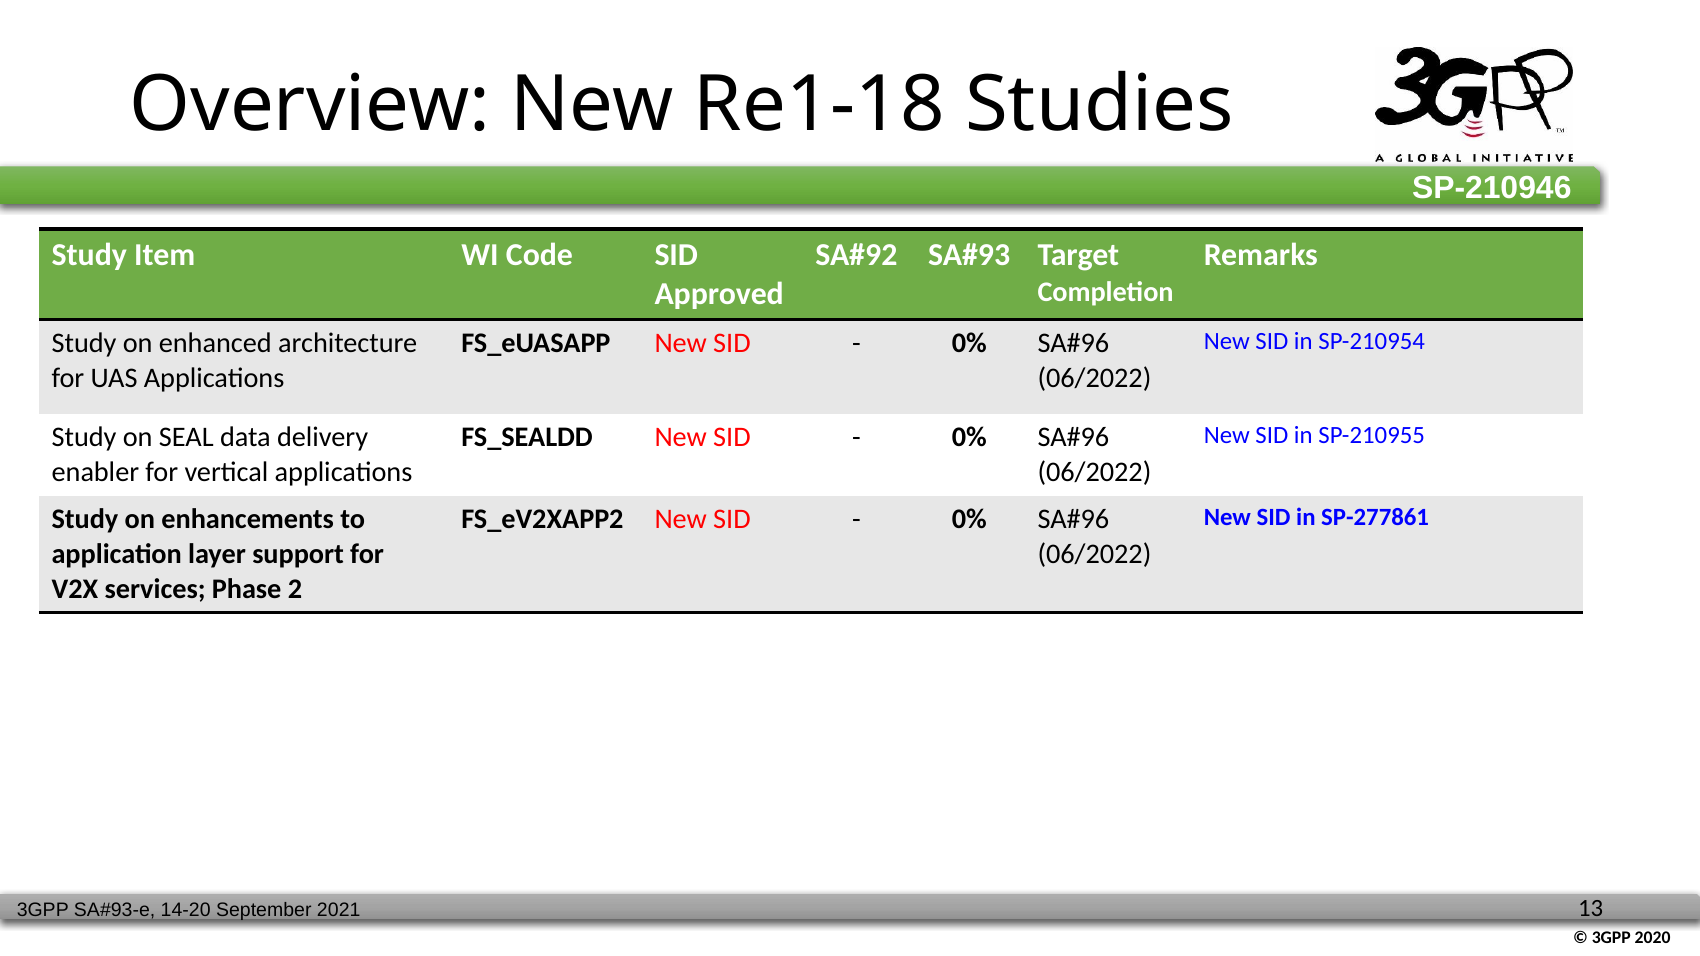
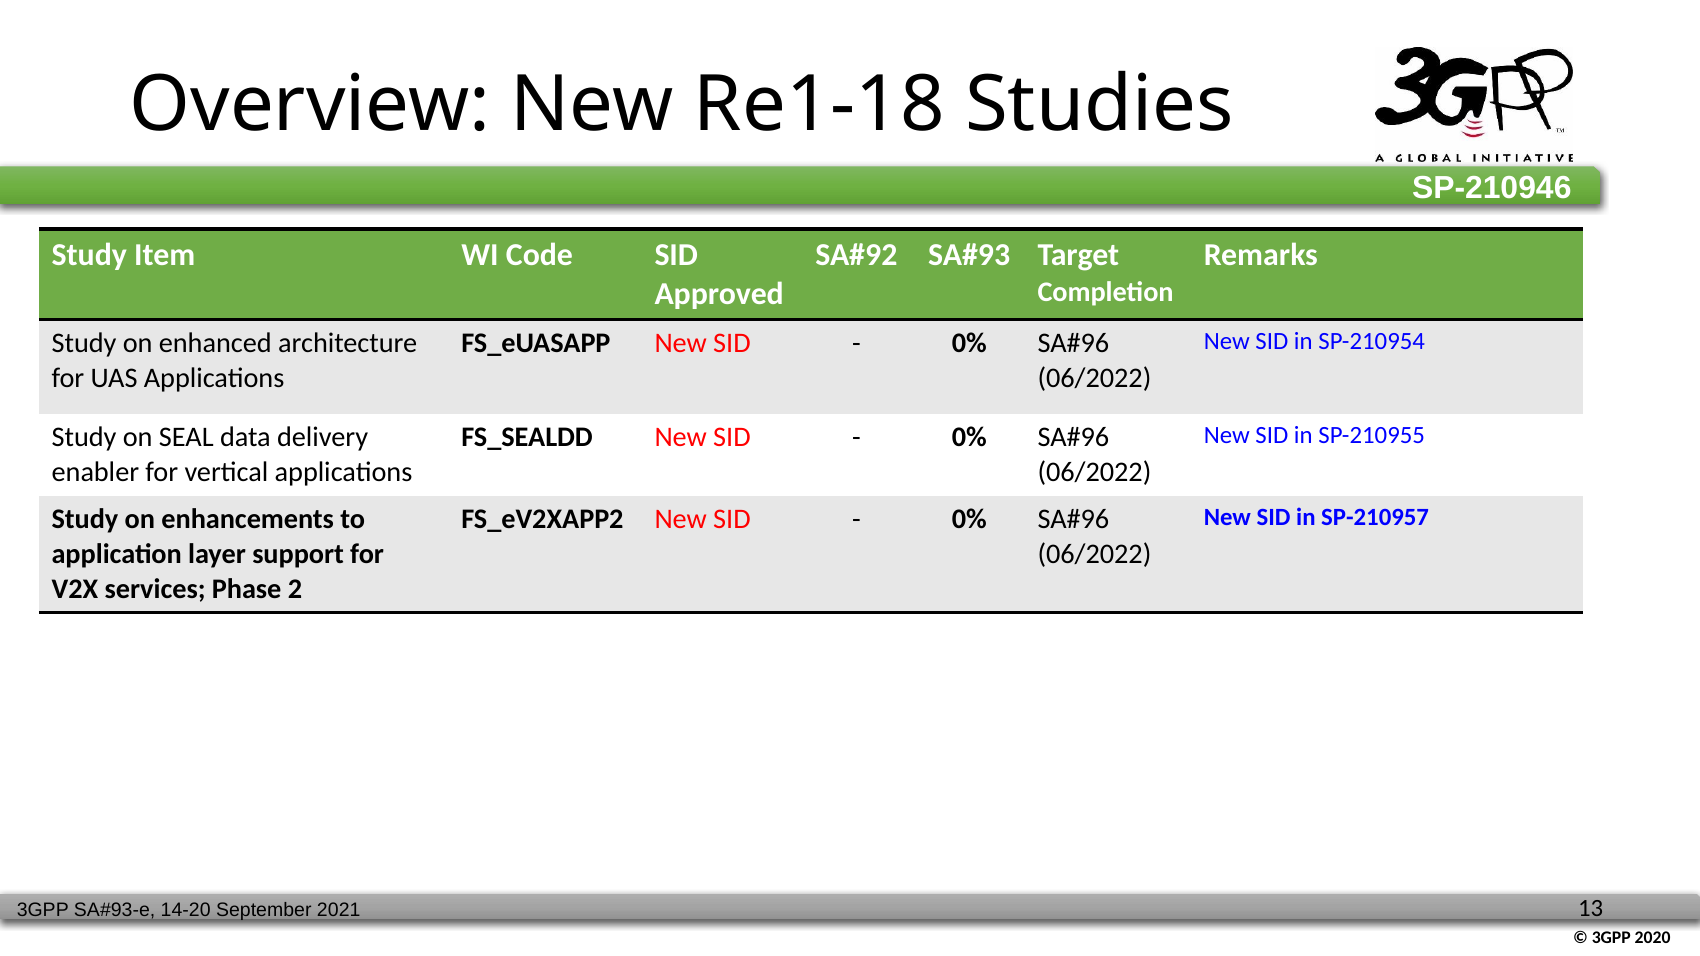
SP-277861: SP-277861 -> SP-210957 (1375, 517)
